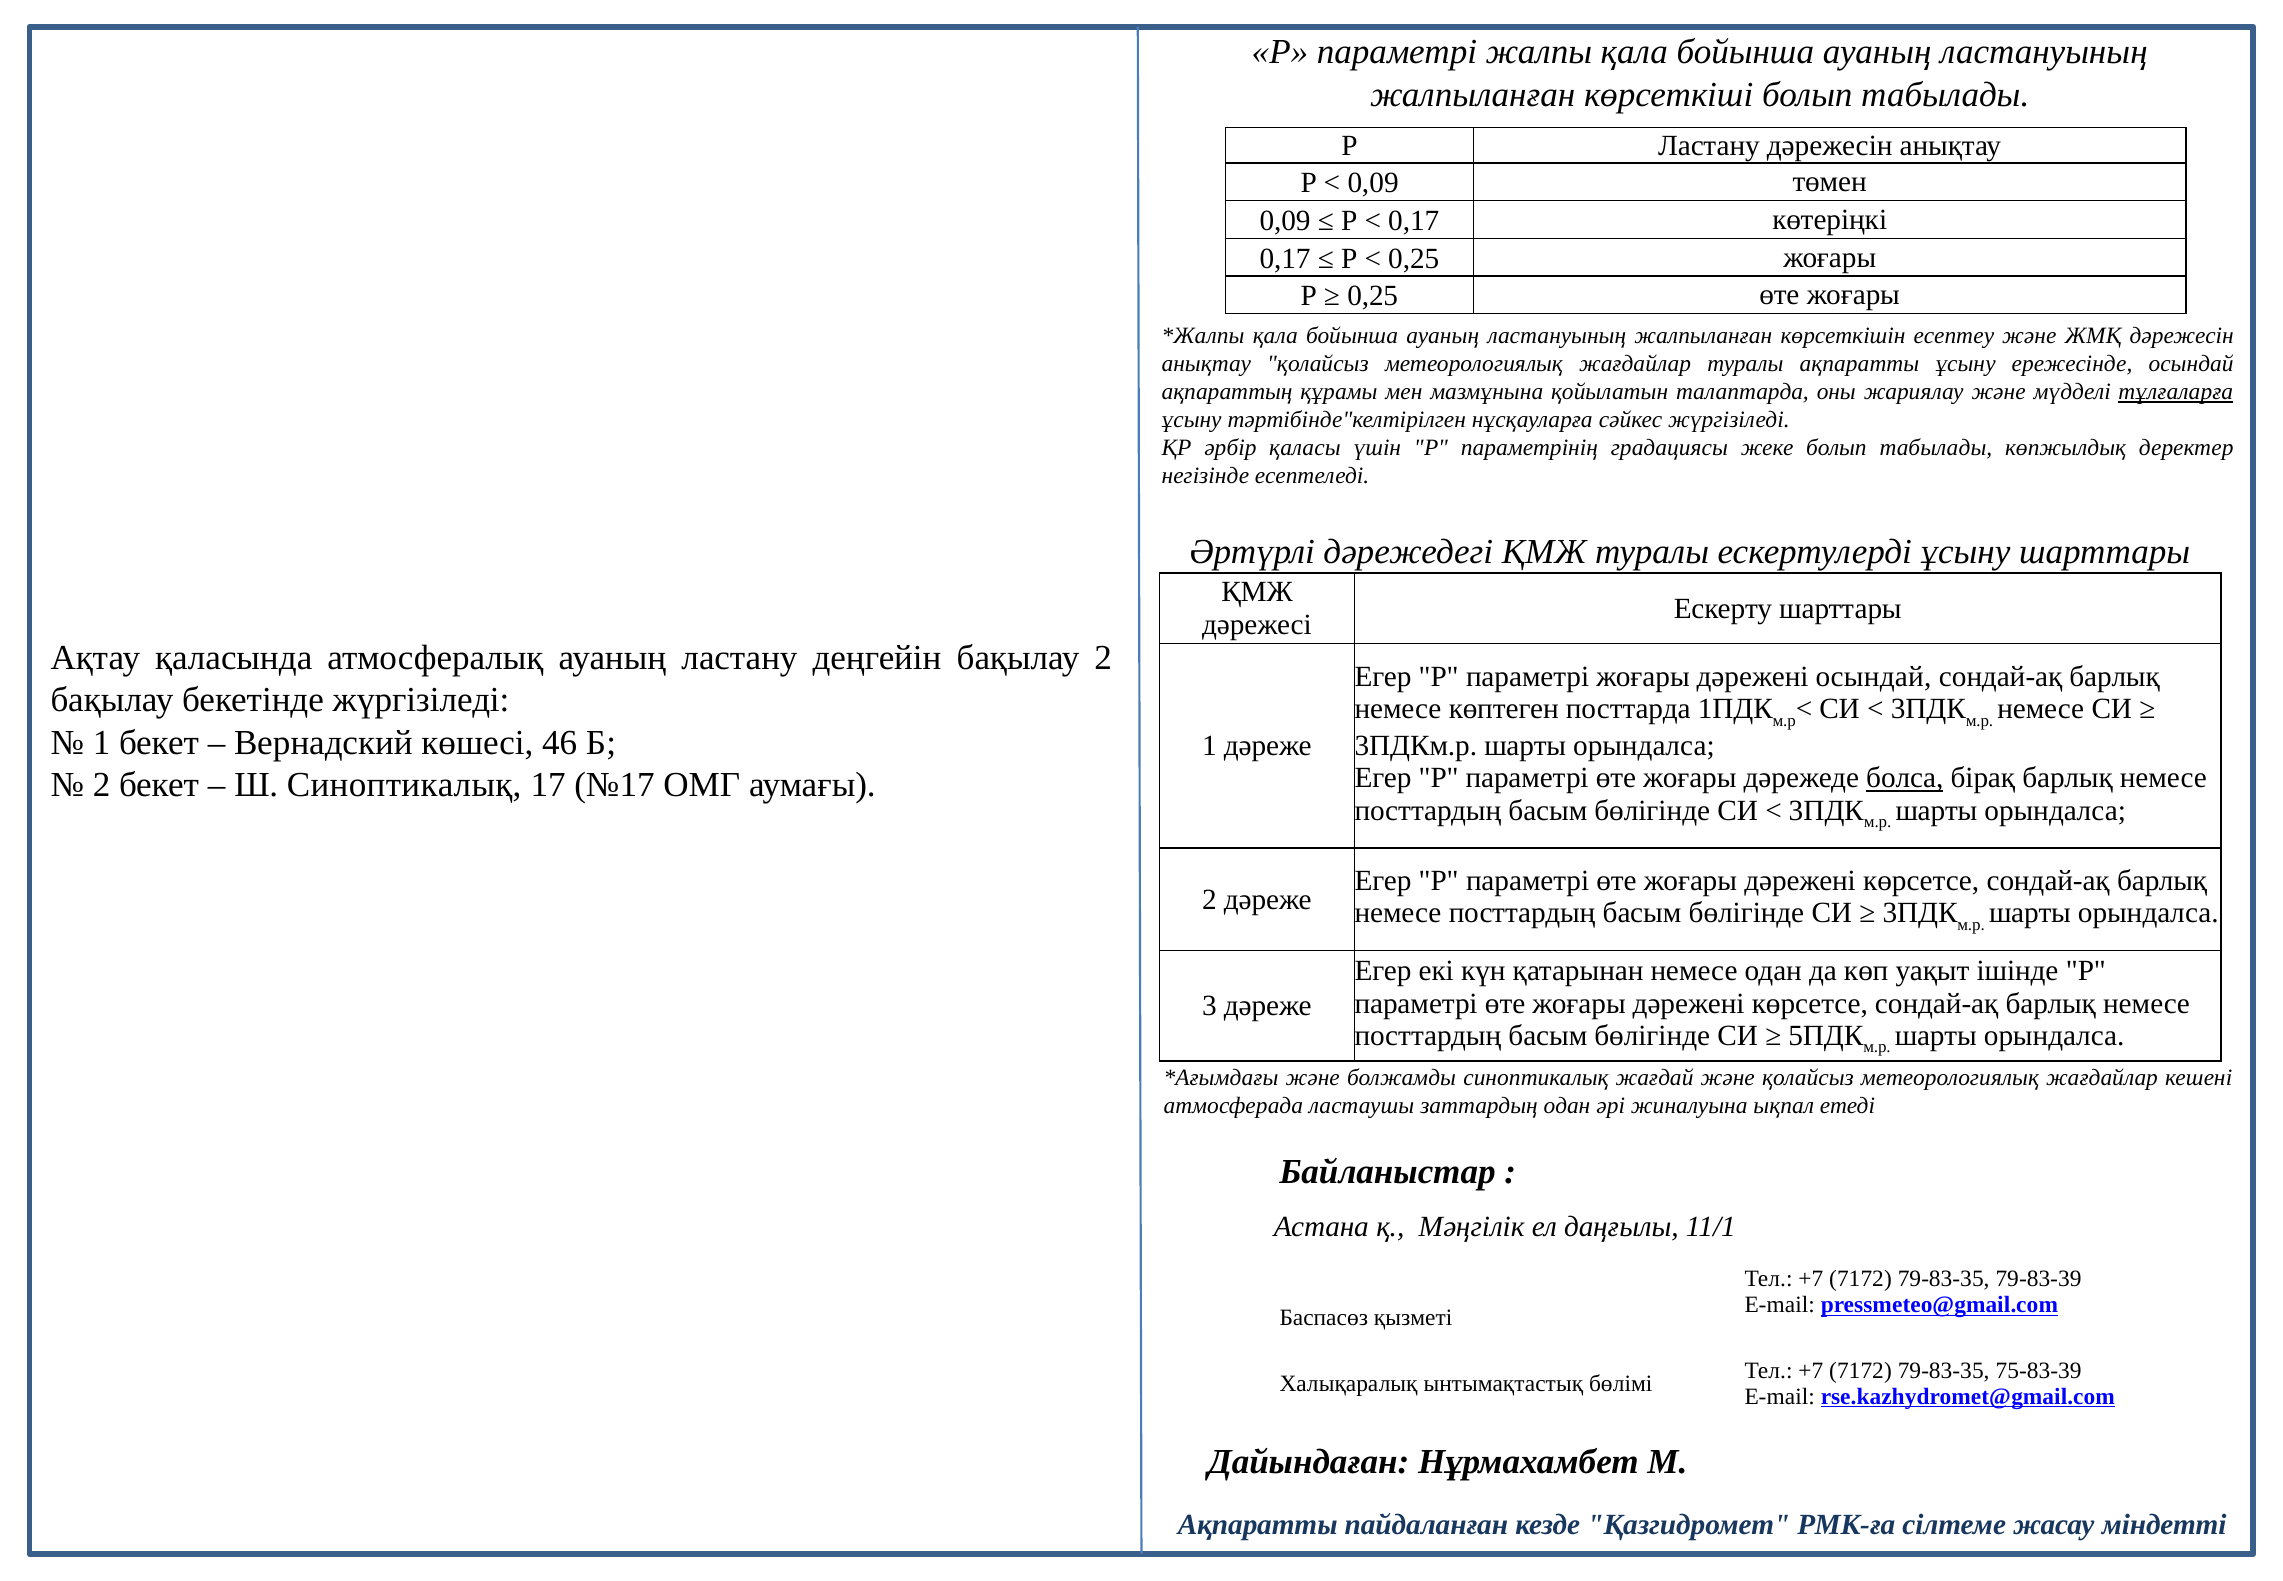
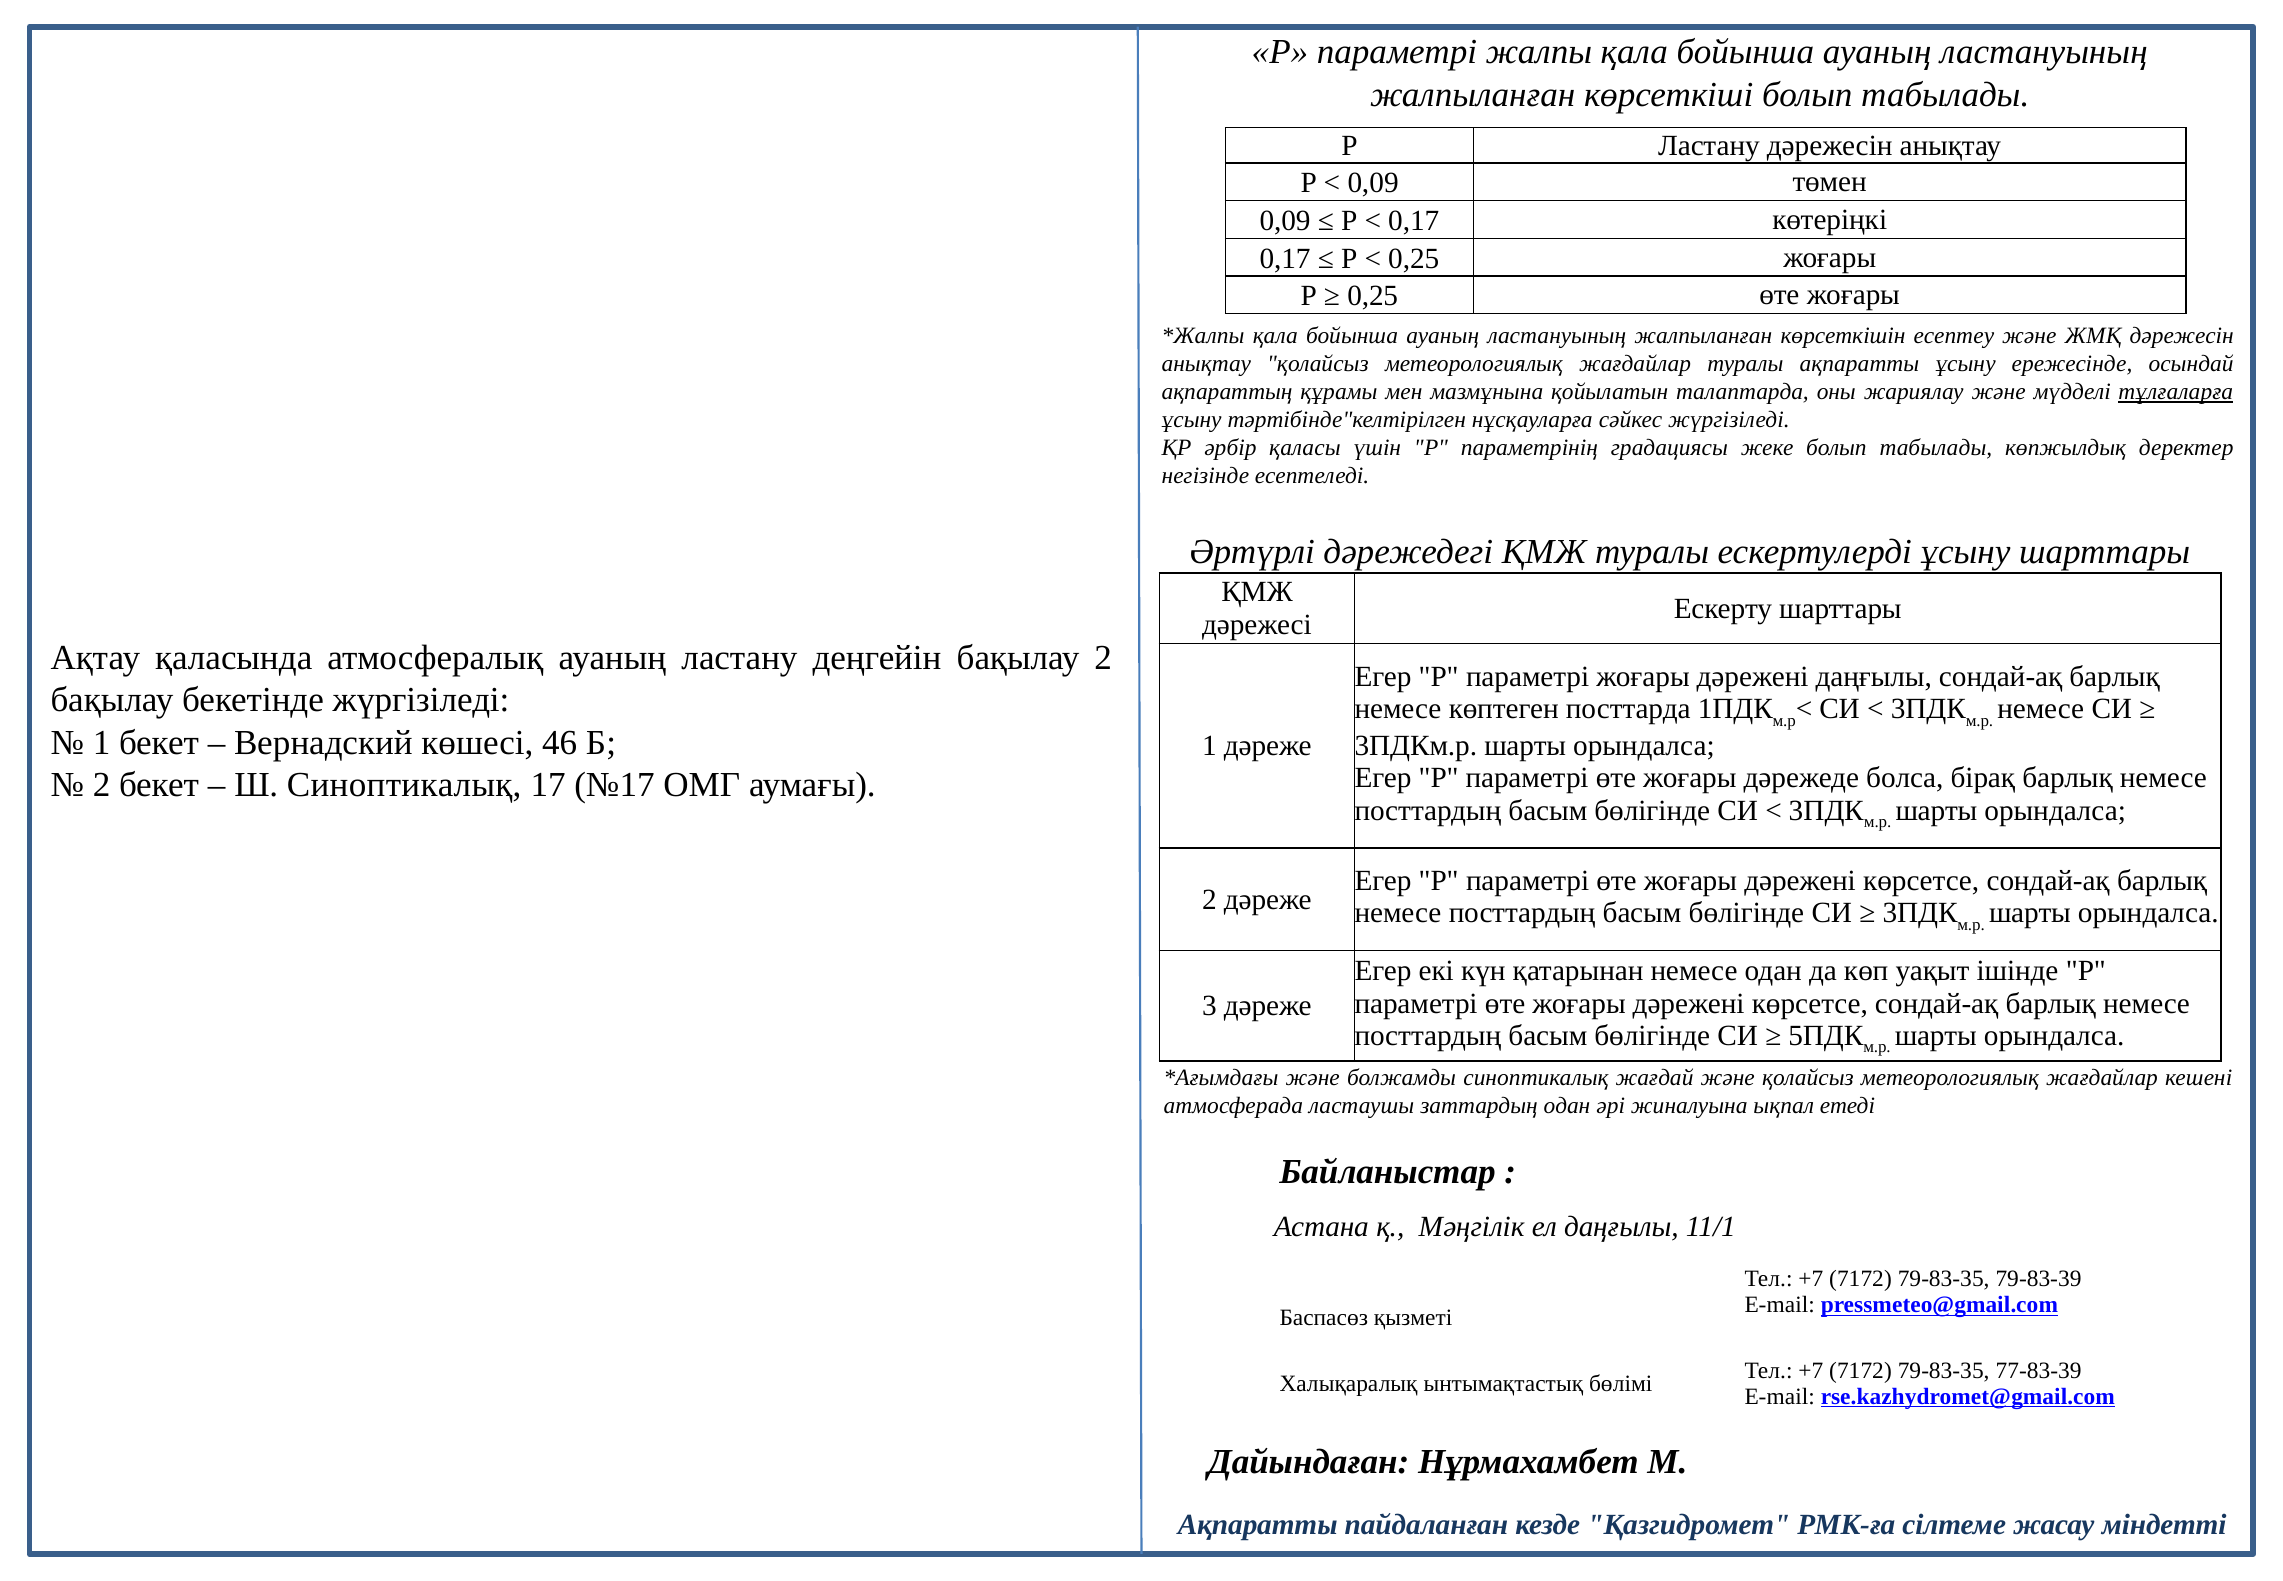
дәрежені осындай: осындай -> даңғылы (1874, 676)
болса underline: present -> none (1905, 778)
75-83-39: 75-83-39 -> 77-83-39 (2039, 1370)
